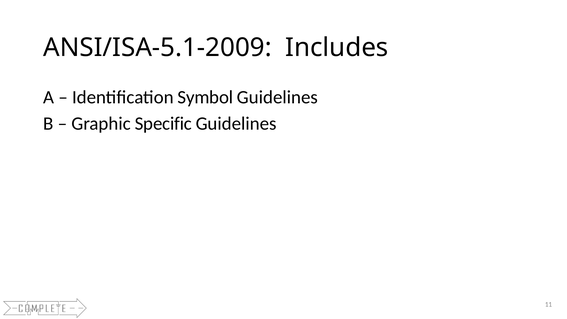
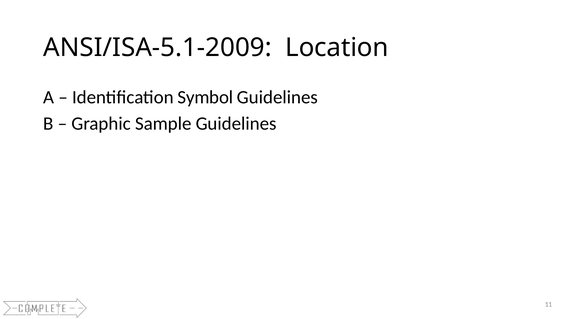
Includes: Includes -> Location (337, 48)
Specific: Specific -> Sample (163, 123)
